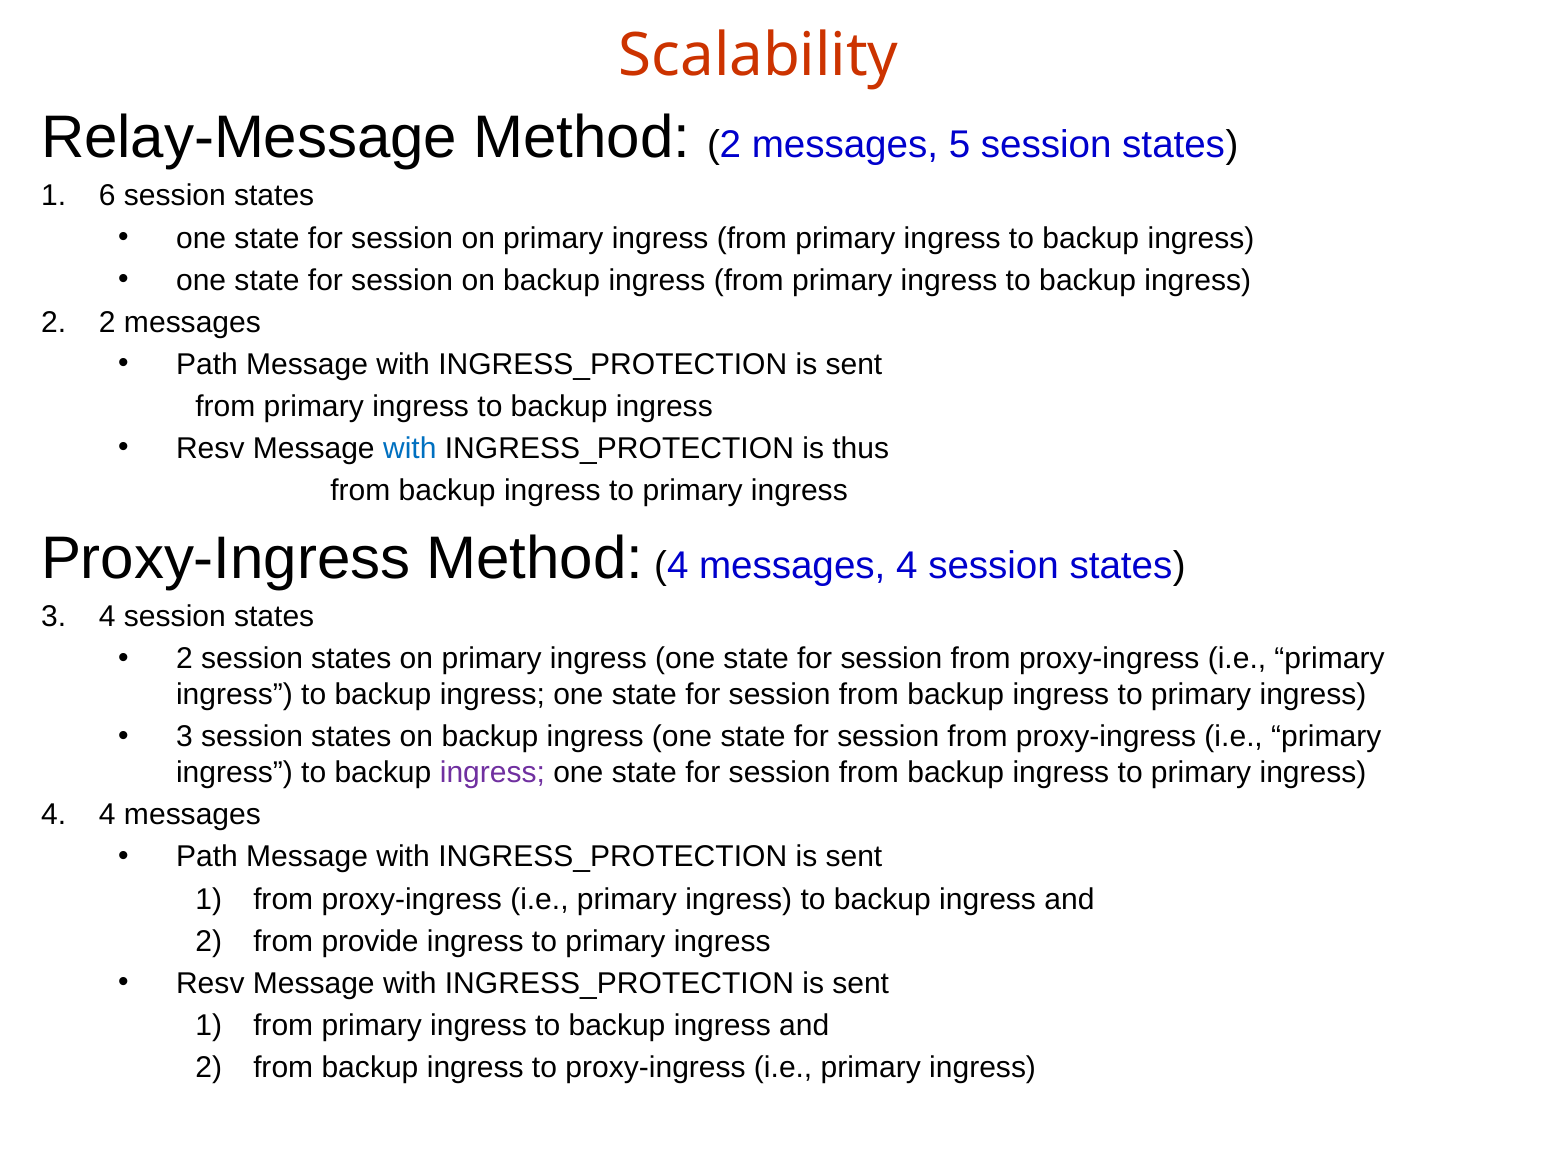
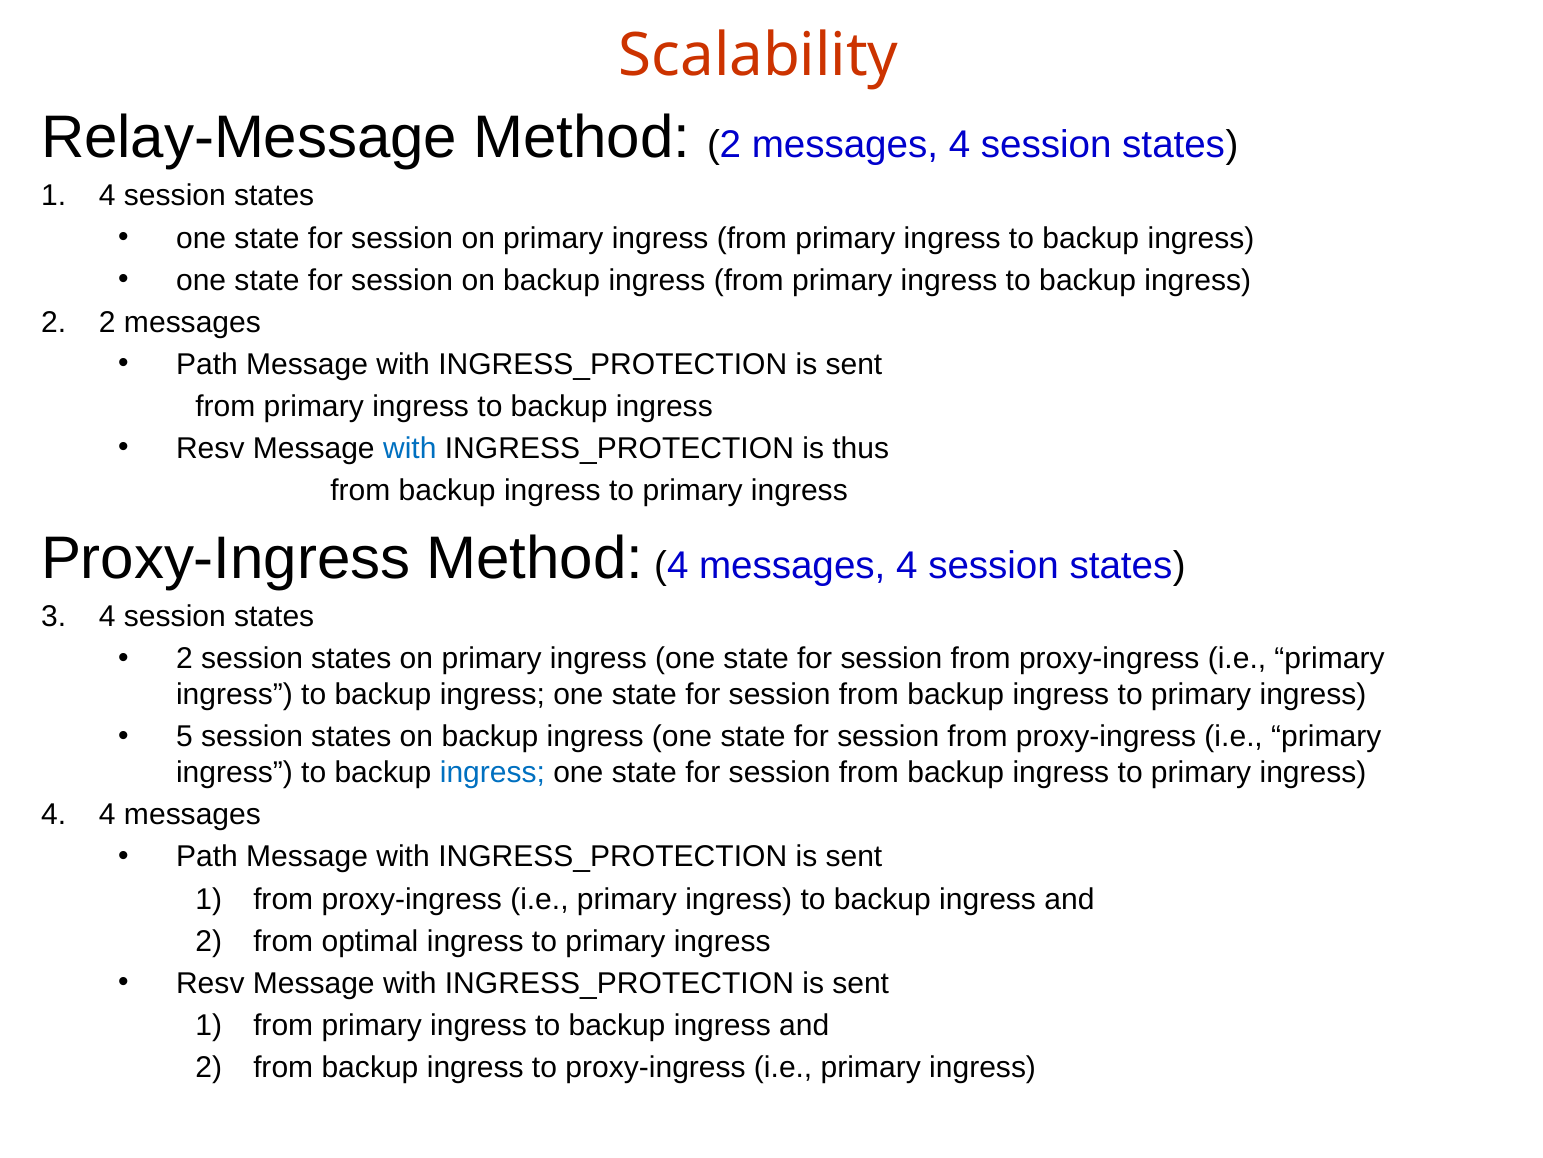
2 messages 5: 5 -> 4 (960, 145)
6: 6 -> 4 (107, 196)
3: 3 -> 5 (184, 736)
ingress colour: purple -> blue (492, 772)
provide: provide -> optimal (370, 941)
